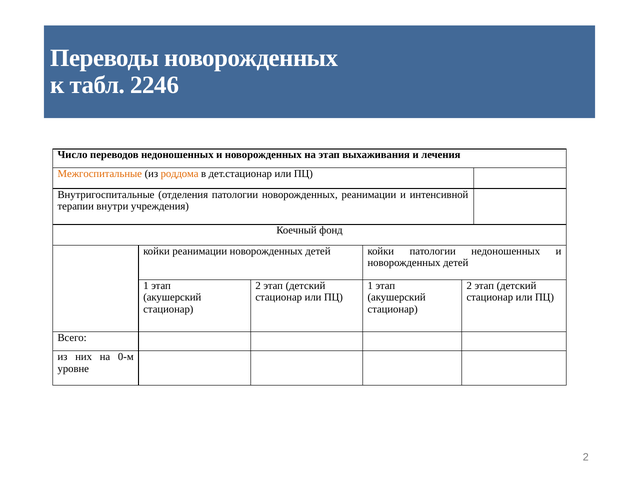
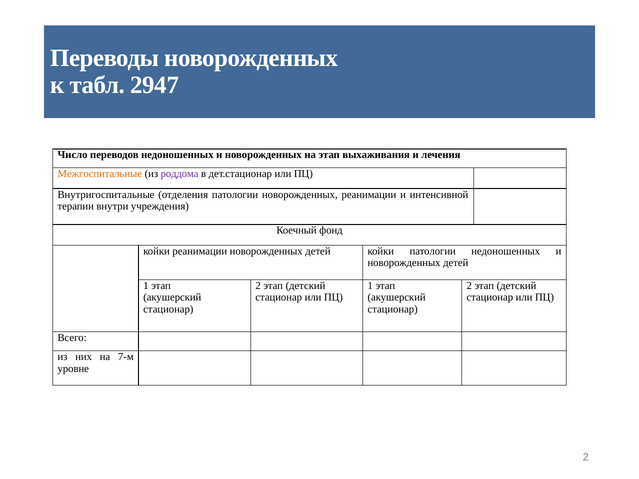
2246: 2246 -> 2947 (154, 85)
роддома colour: orange -> purple (180, 174)
0-м: 0-м -> 7-м (126, 357)
